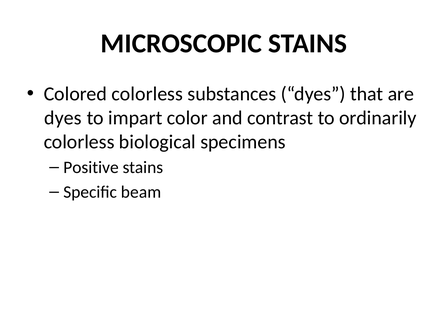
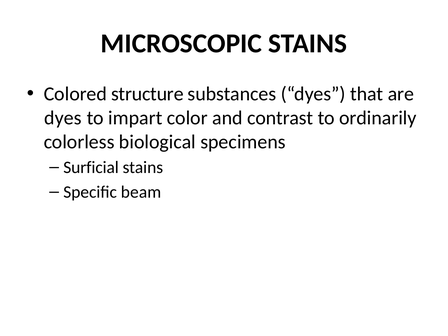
Colored colorless: colorless -> structure (147, 94)
Positive: Positive -> Surficial (91, 168)
